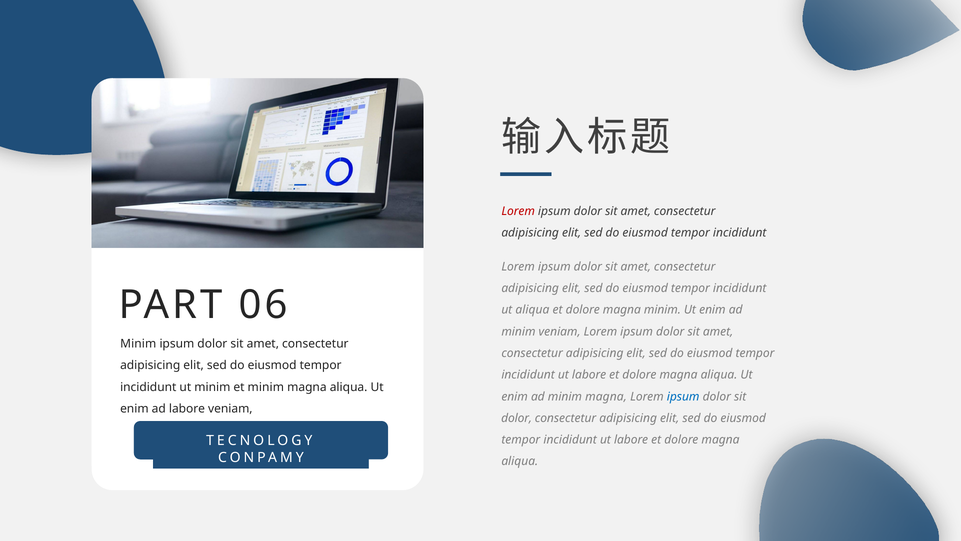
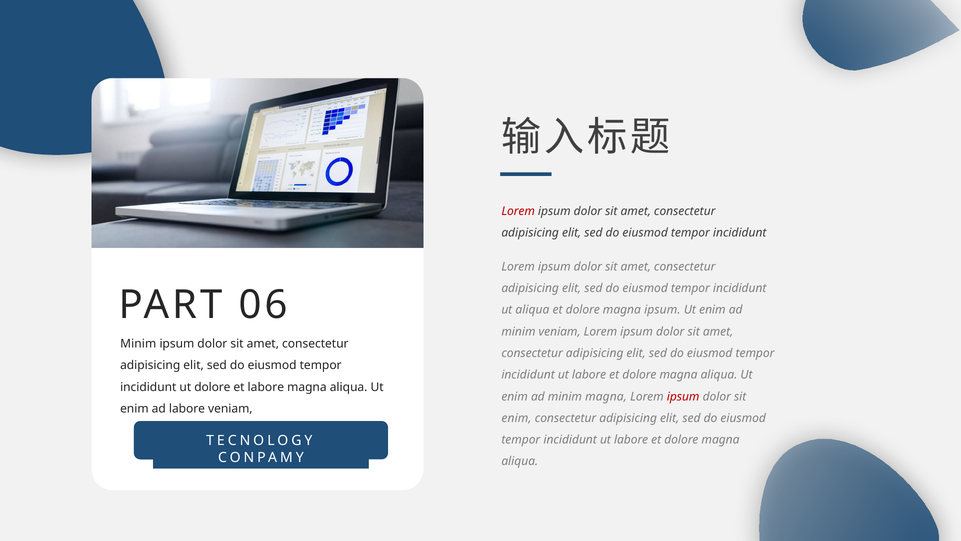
magna minim: minim -> ipsum (662, 310)
ut minim: minim -> dolore (212, 387)
et minim: minim -> labore (266, 387)
ipsum colour: blue -> red (683, 396)
dolor: dolor -> enim (516, 418)
